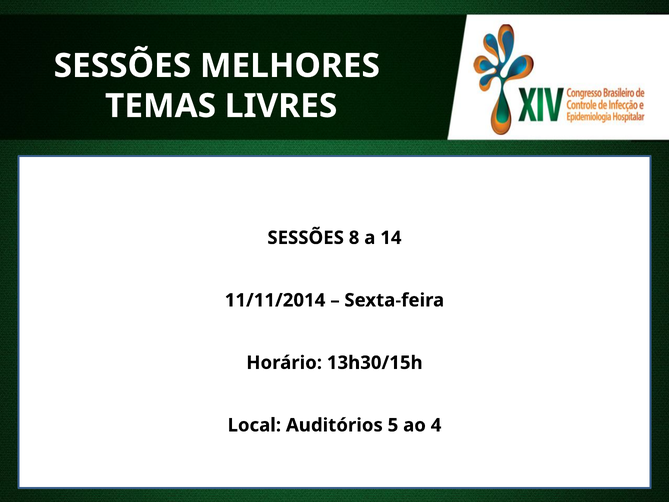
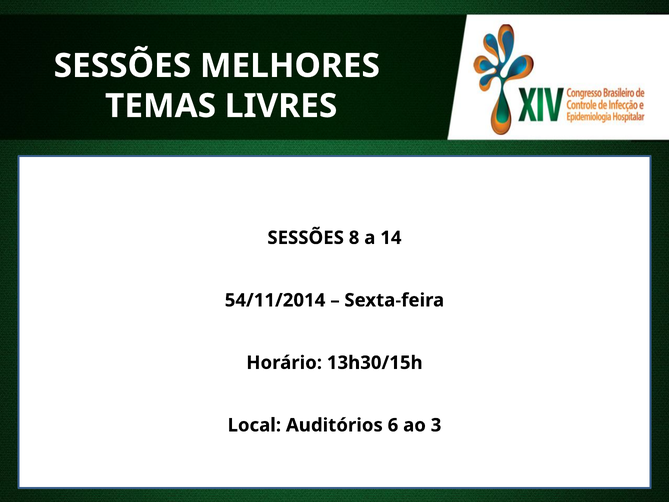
11/11/2014: 11/11/2014 -> 54/11/2014 (275, 300)
5: 5 -> 6 (393, 425)
4: 4 -> 3 (436, 425)
